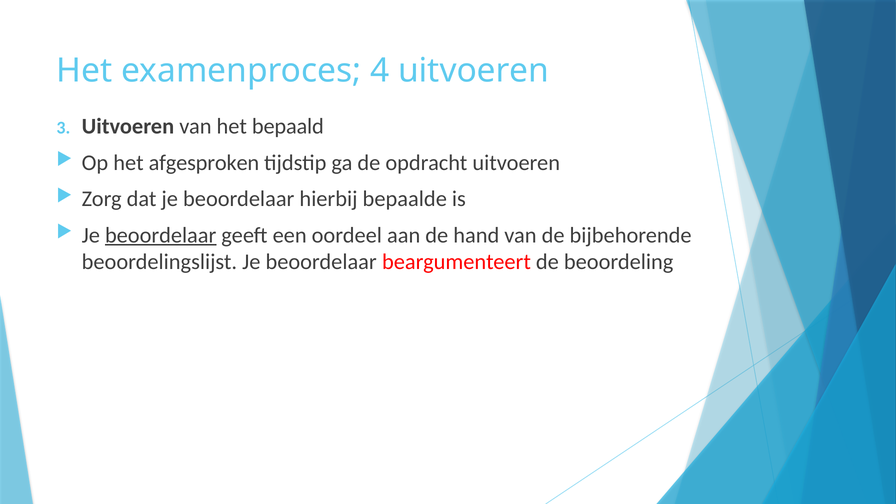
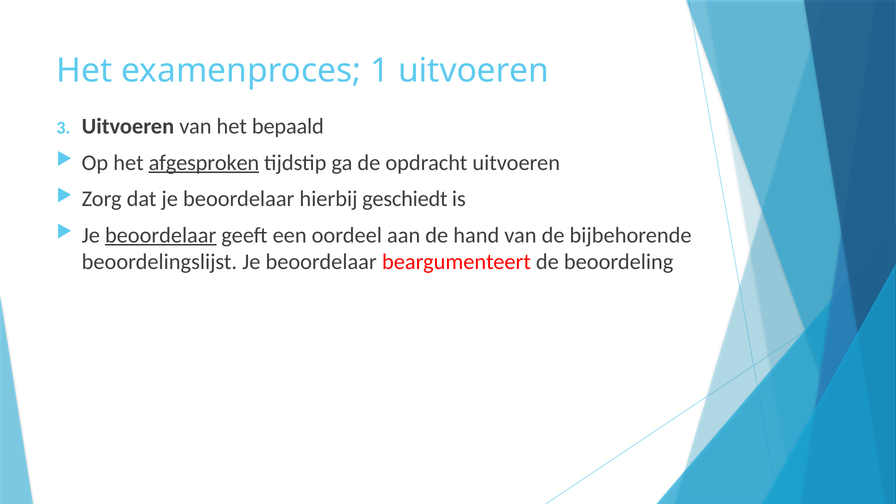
4: 4 -> 1 (380, 71)
afgesproken underline: none -> present (204, 163)
bepaalde: bepaalde -> geschiedt (405, 199)
